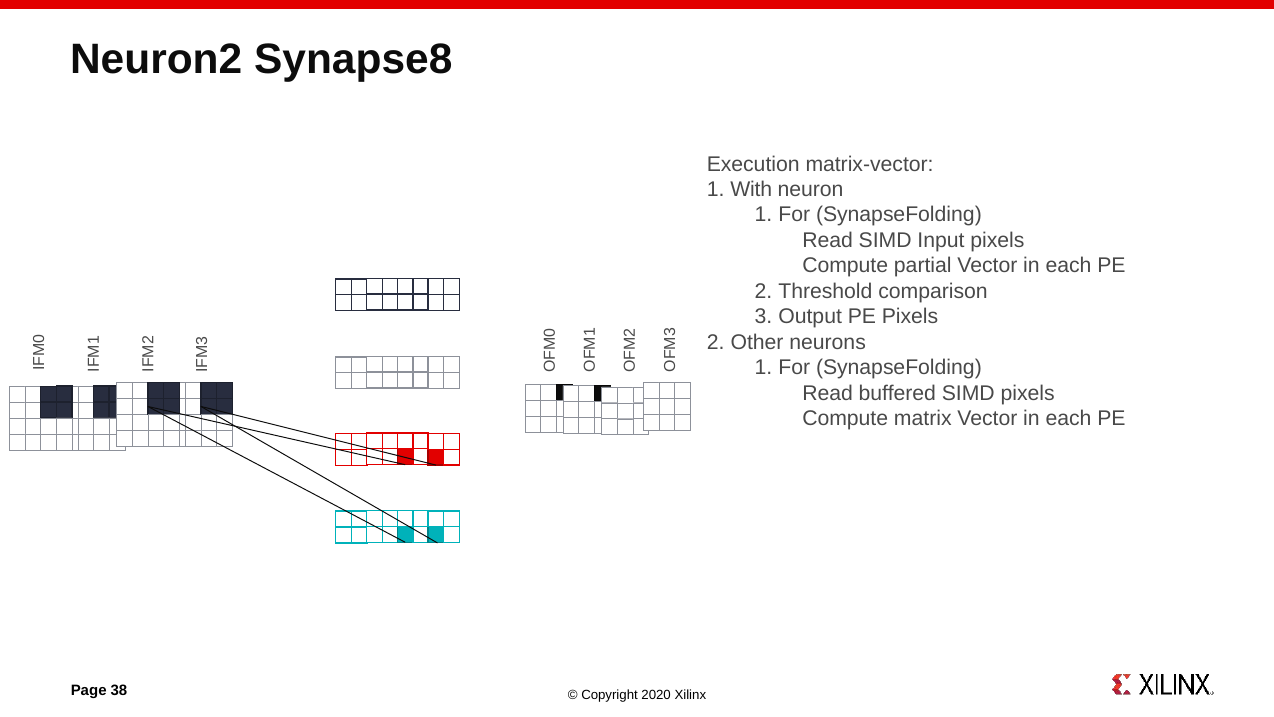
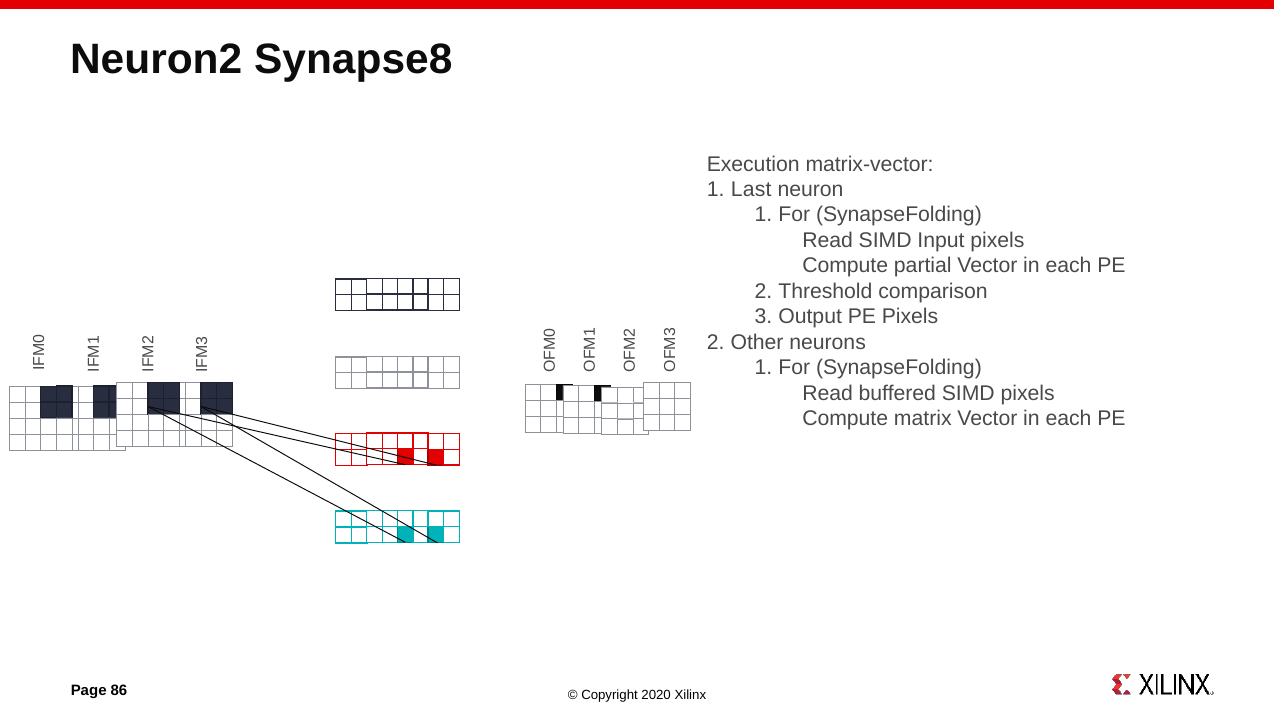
With: With -> Last (751, 189)
38: 38 -> 86 (119, 690)
